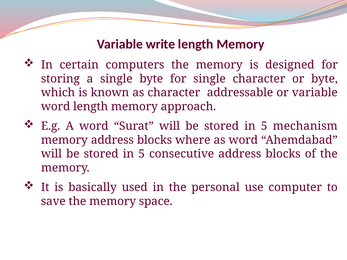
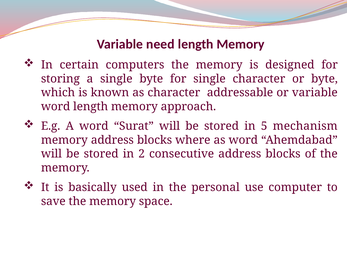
write: write -> need (160, 44)
5: 5 -> 2 (142, 154)
